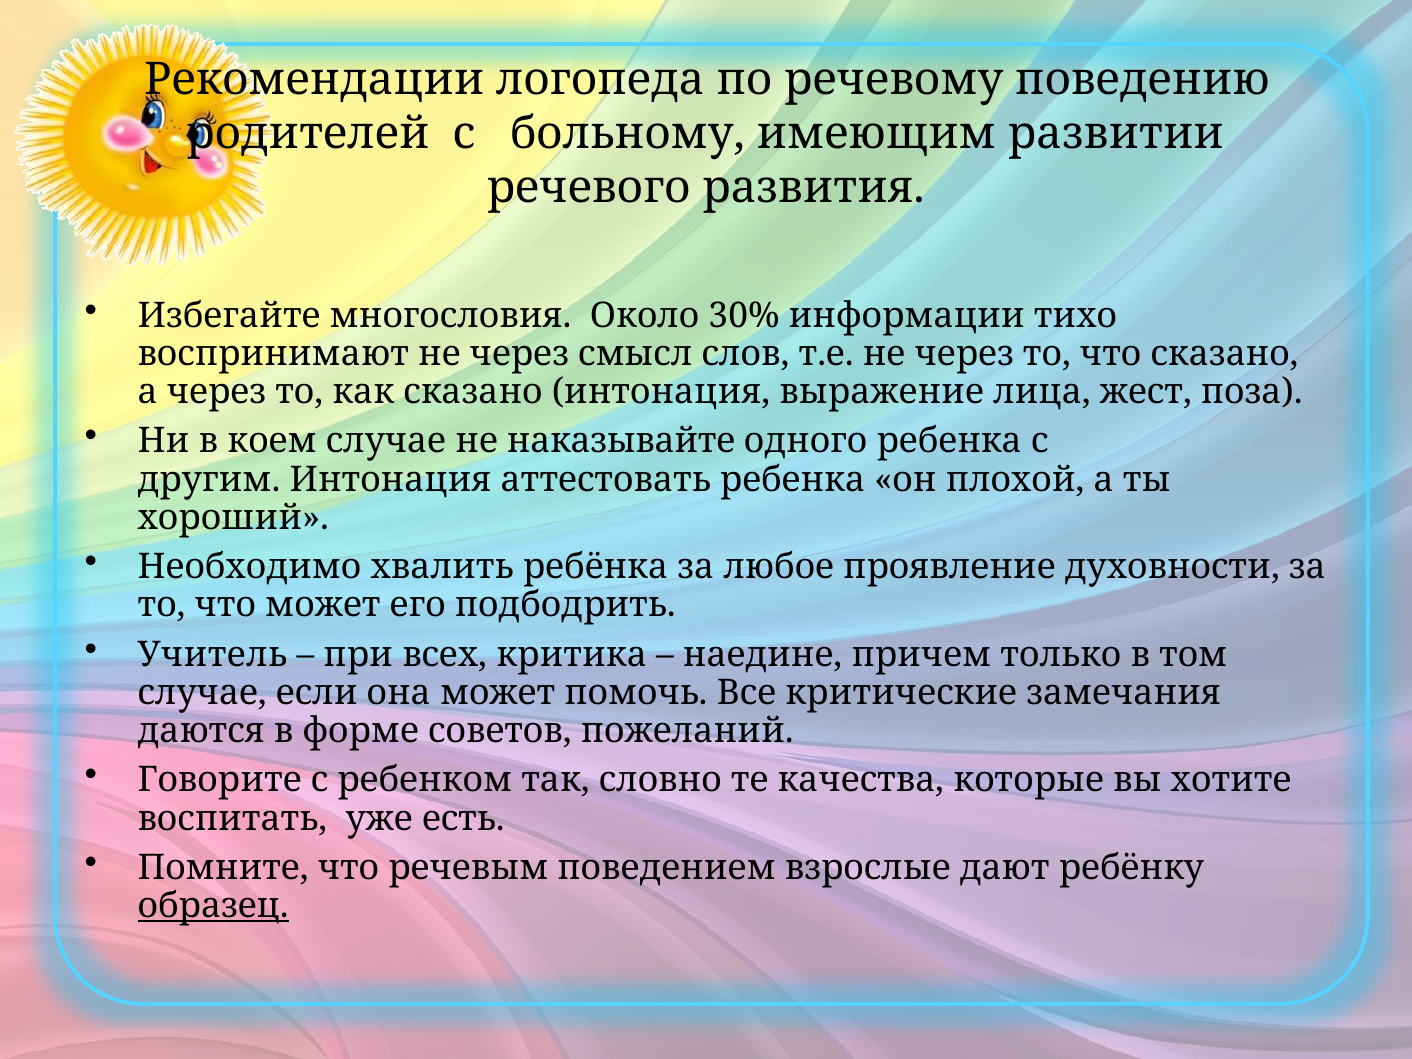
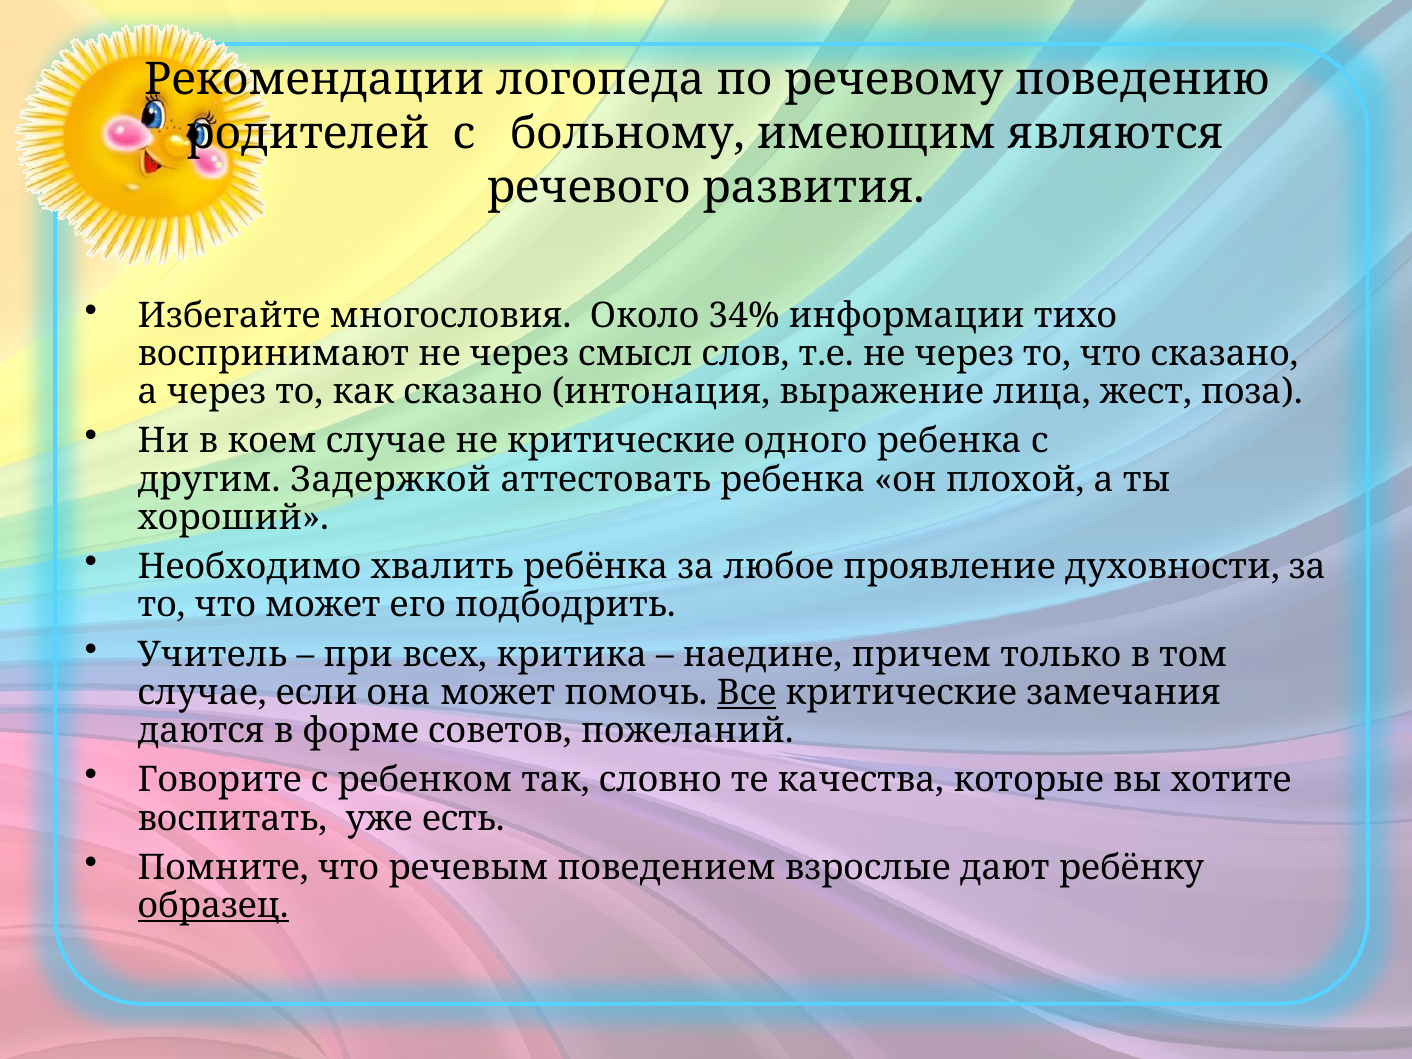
развитии: развитии -> являются (1116, 134)
30%: 30% -> 34% (744, 316)
не наказывайте: наказывайте -> критические (621, 441)
другим Интонация: Интонация -> Задержкой (390, 479)
Все underline: none -> present (747, 693)
